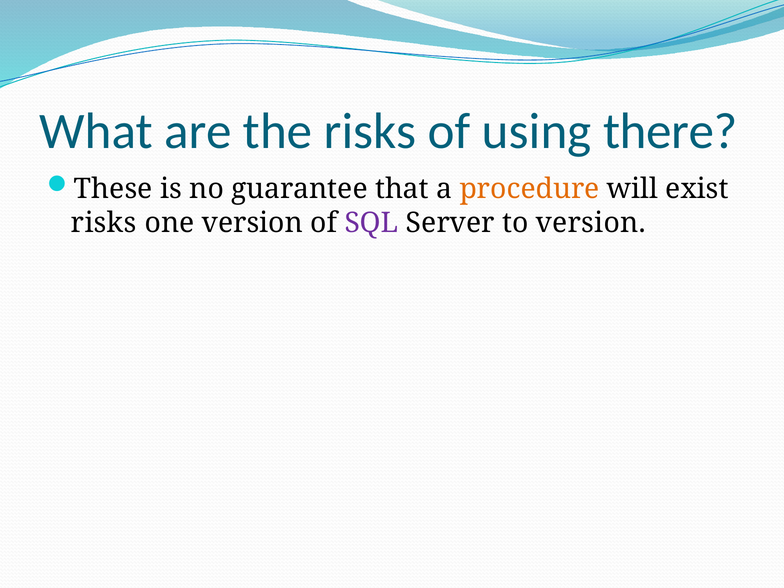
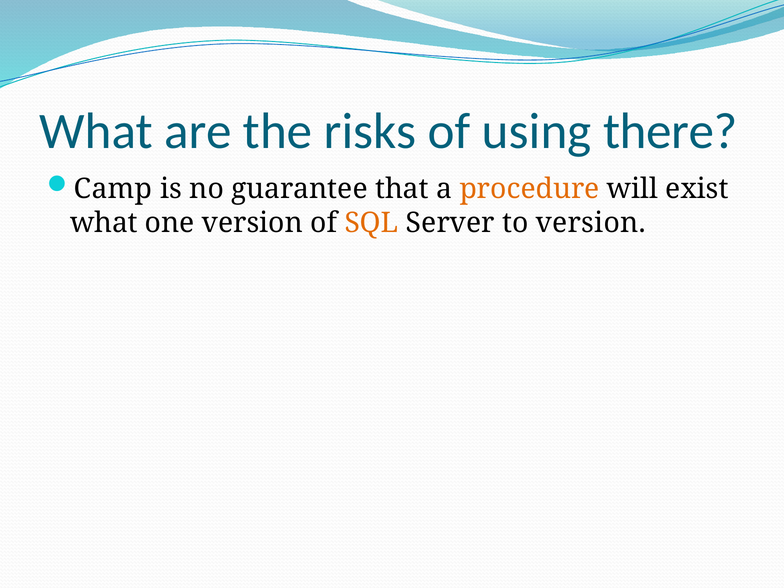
These: These -> Camp (113, 189)
risks: risks -> what (104, 223)
SQL colour: purple -> orange (372, 223)
